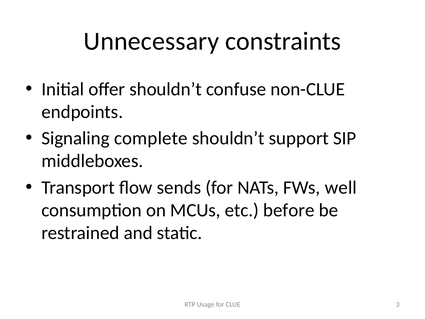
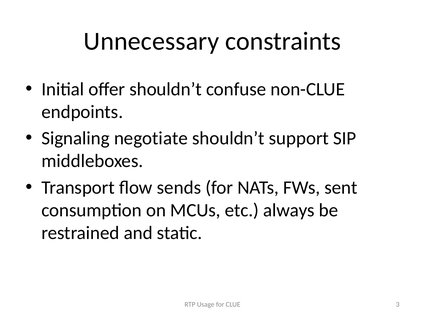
complete: complete -> negotiate (151, 138)
well: well -> sent (341, 187)
before: before -> always (289, 210)
